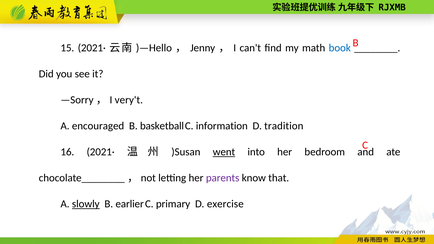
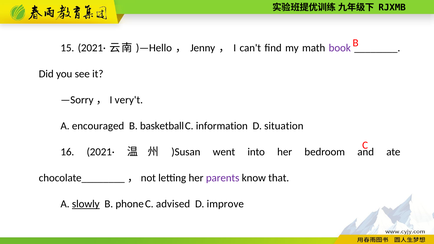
book colour: blue -> purple (340, 48)
tradition: tradition -> situation (284, 126)
went underline: present -> none (224, 152)
earlier: earlier -> phone (130, 204)
primary: primary -> advised (173, 204)
exercise: exercise -> improve (225, 204)
